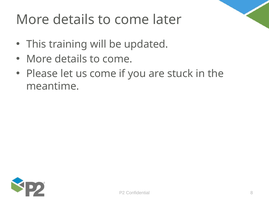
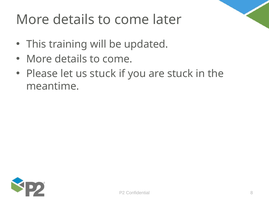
us come: come -> stuck (103, 74)
